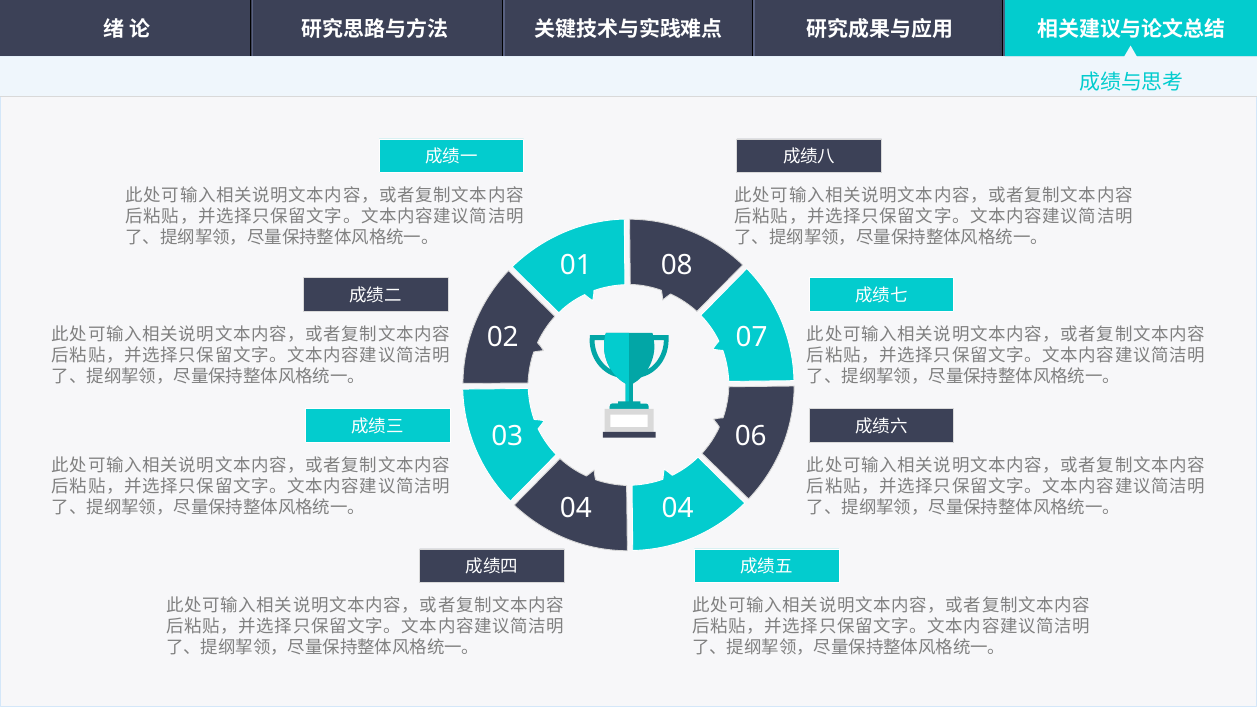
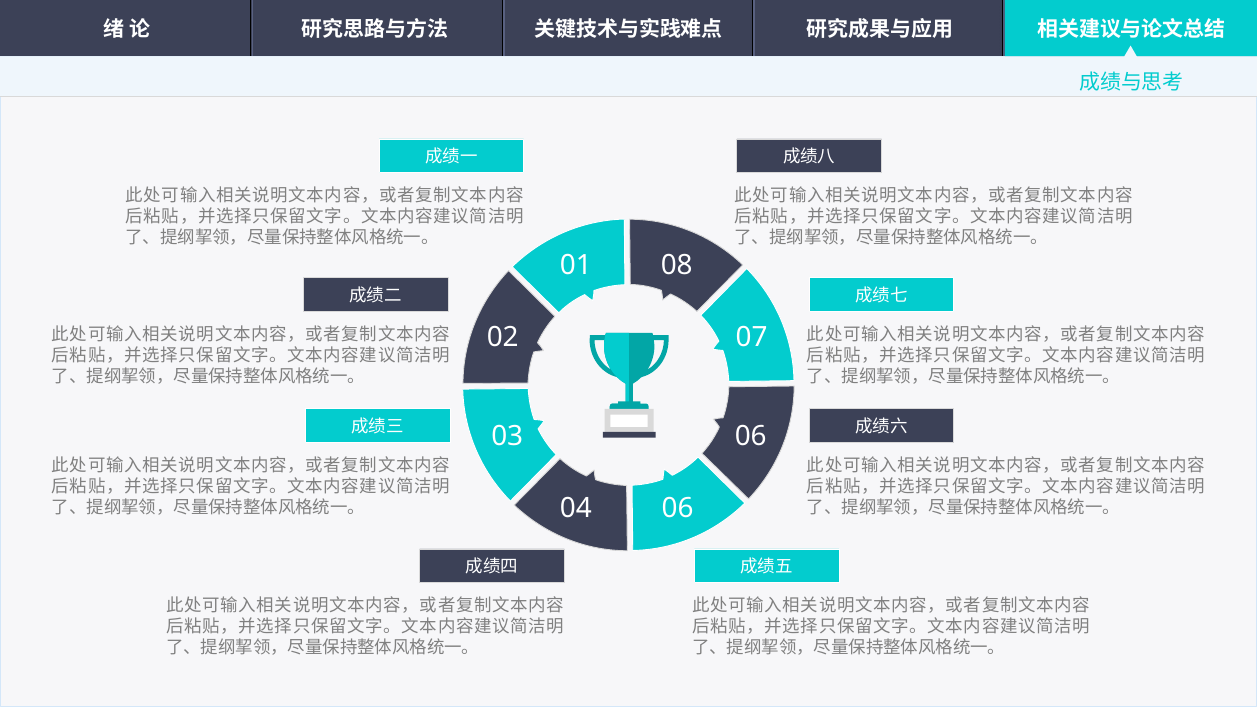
04 04: 04 -> 06 (678, 508)
